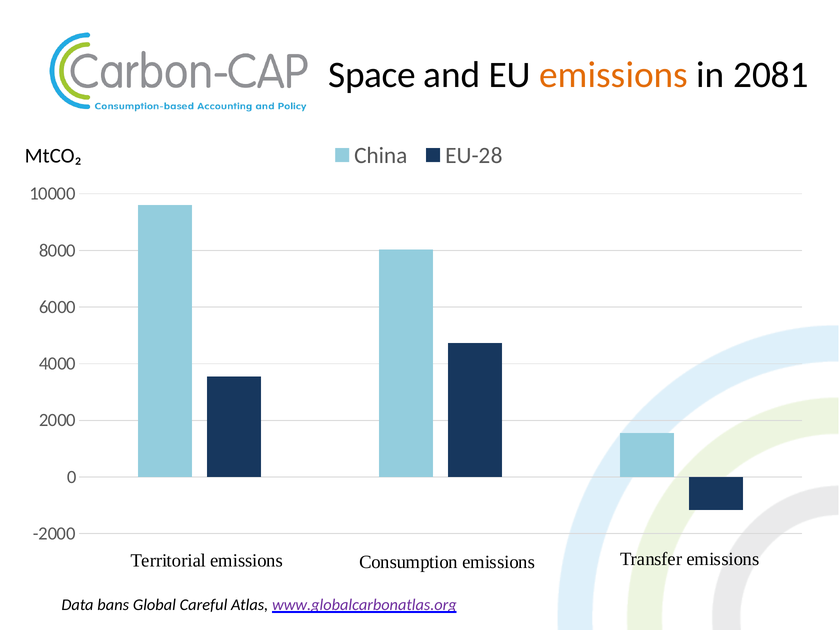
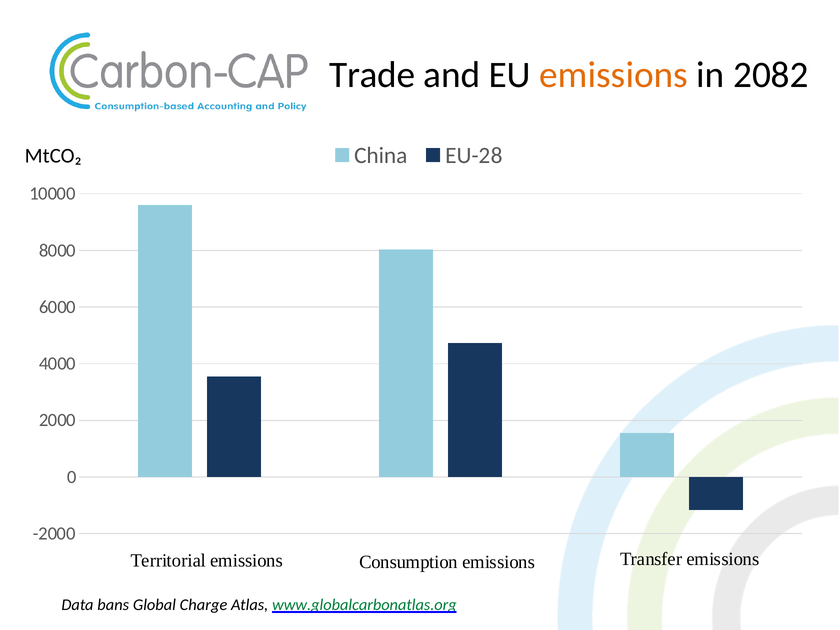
Space: Space -> Trade (372, 75)
2081: 2081 -> 2082 (771, 75)
Careful: Careful -> Charge (203, 605)
www.globalcarbonatlas.org colour: purple -> green (364, 605)
